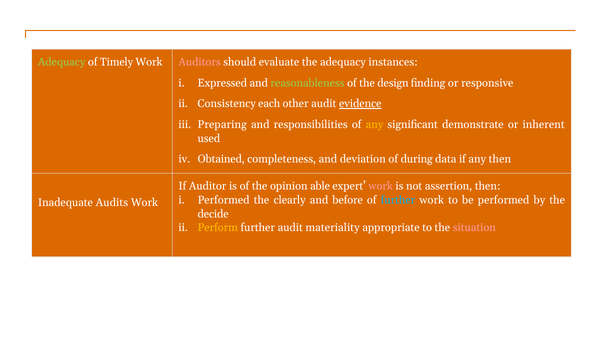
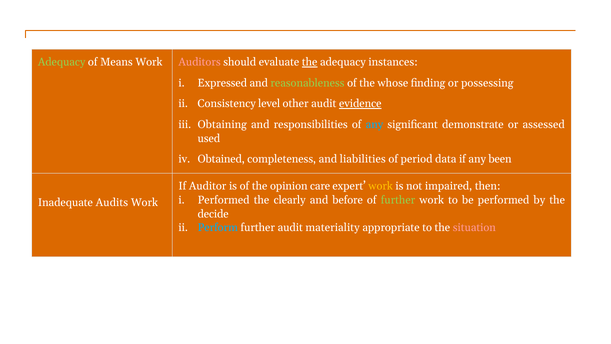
Timely: Timely -> Means (116, 62)
the underline: none -> present (310, 62)
design: design -> whose (393, 83)
responsive: responsive -> possessing (487, 83)
each: each -> level (269, 104)
Preparing: Preparing -> Obtaining (222, 124)
any colour: yellow -> light blue (374, 124)
inherent: inherent -> assessed (544, 124)
deviation: deviation -> liabilities (363, 159)
during: during -> period (417, 159)
any then: then -> been (500, 159)
able: able -> care (320, 186)
work colour: pink -> yellow (381, 186)
assertion: assertion -> impaired (449, 186)
further colour: light blue -> light green (398, 200)
Perform colour: yellow -> light blue (218, 228)
